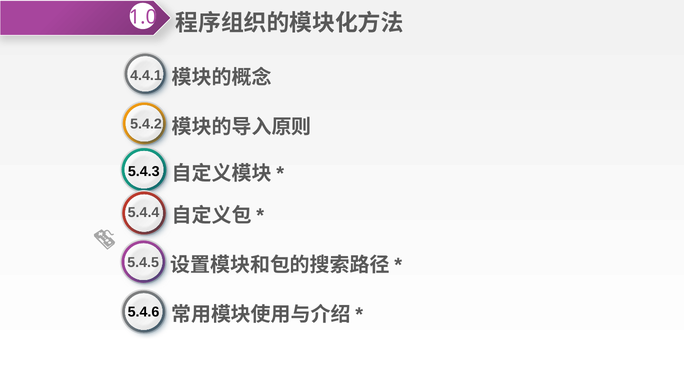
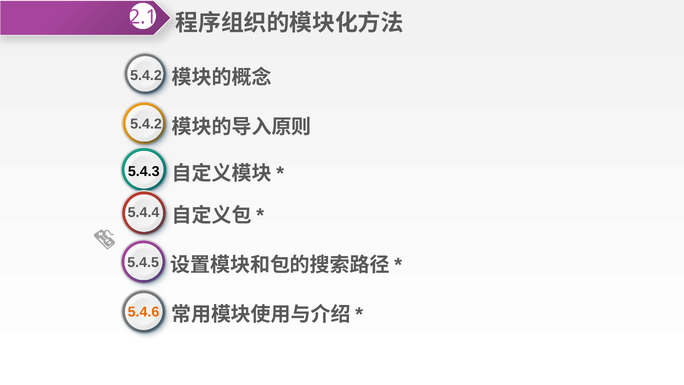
1.0: 1.0 -> 2.1 (143, 17)
4.4.1: 4.4.1 -> 5.4.2 (146, 75)
5.4.6 colour: black -> orange (143, 312)
